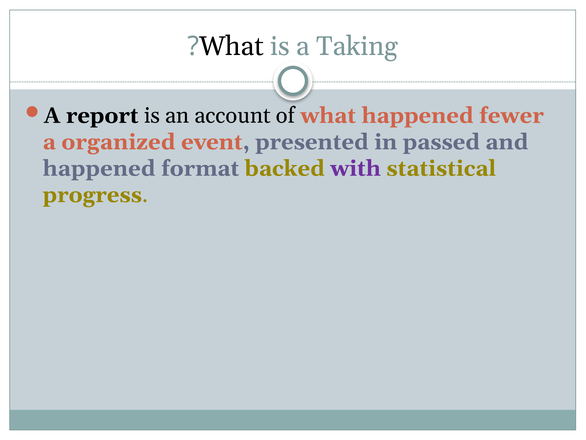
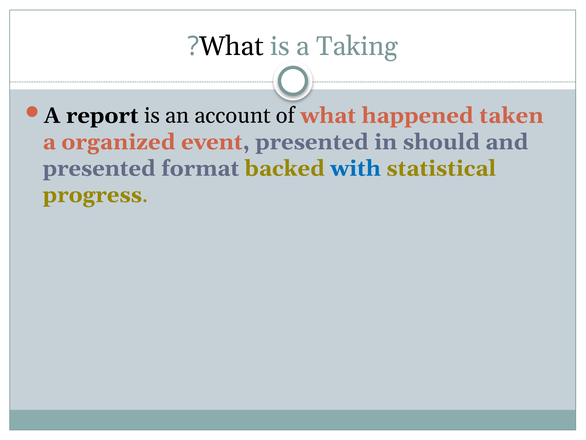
fewer: fewer -> taken (511, 115)
passed: passed -> should (441, 142)
happened: happened -> presented (99, 168)
with colour: purple -> blue (356, 168)
